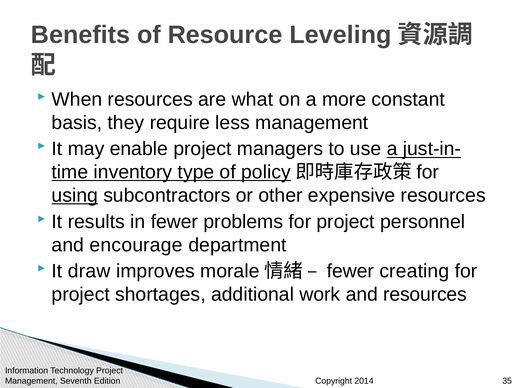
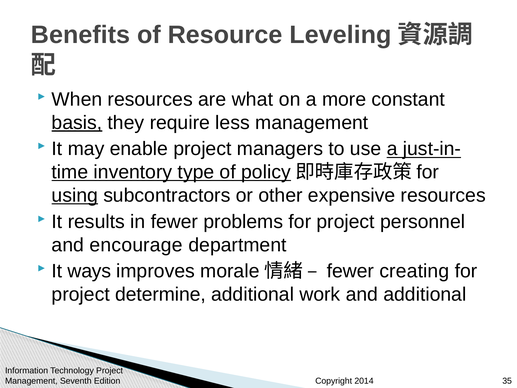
basis underline: none -> present (77, 123)
draw: draw -> ways (89, 271)
shortages: shortages -> determine (160, 294)
and resources: resources -> additional (425, 294)
